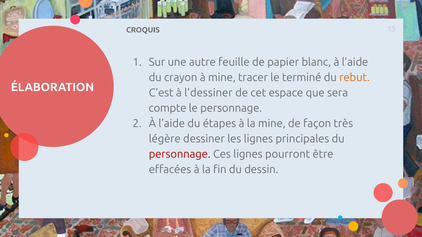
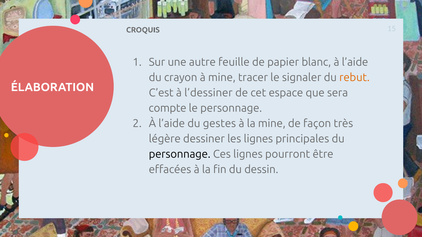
terminé: terminé -> signaler (302, 78)
étapes: étapes -> gestes (219, 124)
personnage colour: red -> black (180, 154)
